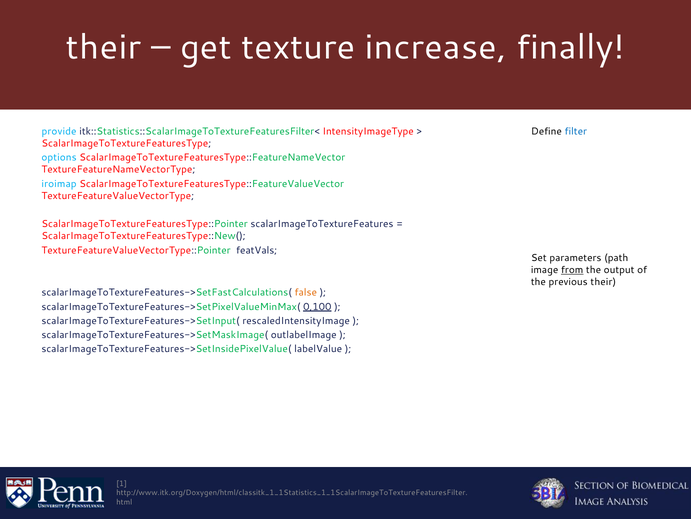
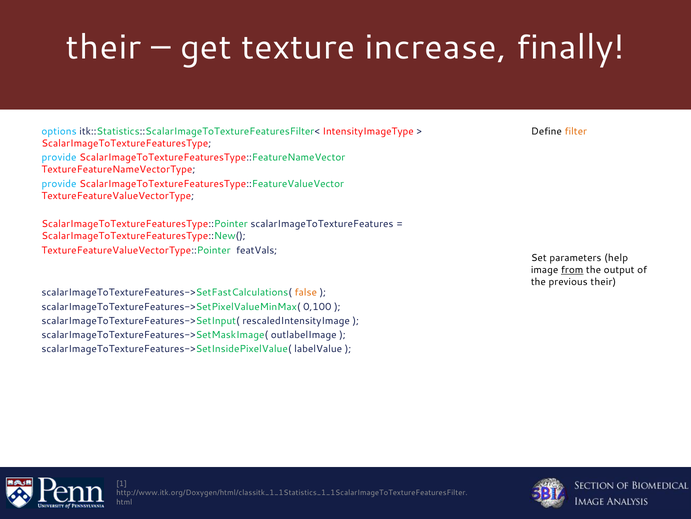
filter colour: blue -> orange (576, 131)
provide: provide -> options (59, 131)
options: options -> provide (59, 157)
iroimap: iroimap -> provide (59, 183)
path: path -> help (616, 257)
0,100 underline: present -> none (317, 306)
